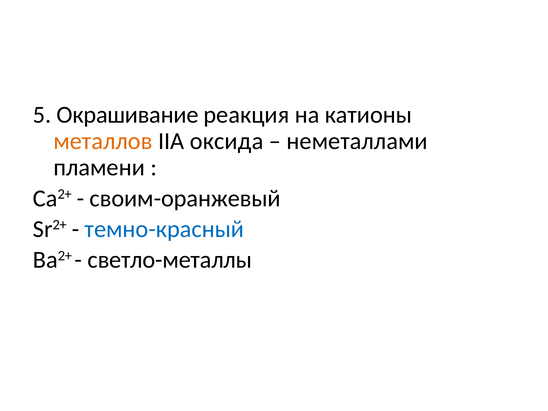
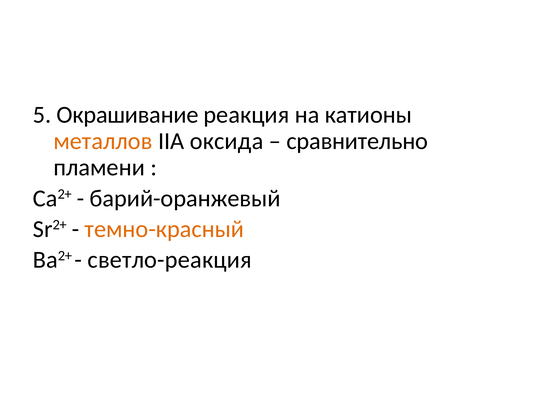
неметаллами: неметаллами -> сравнительно (357, 141)
своим-оранжевый: своим-оранжевый -> барий-оранжевый (185, 198)
темно-красный colour: blue -> orange (164, 229)
светло-металлы: светло-металлы -> светло-реакция (170, 260)
